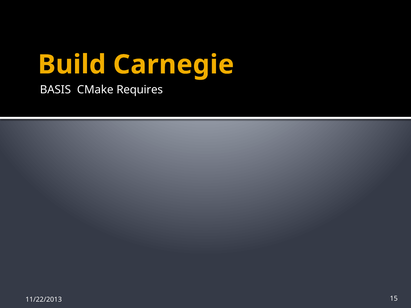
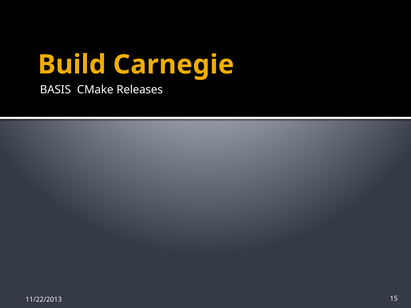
Requires: Requires -> Releases (140, 90)
